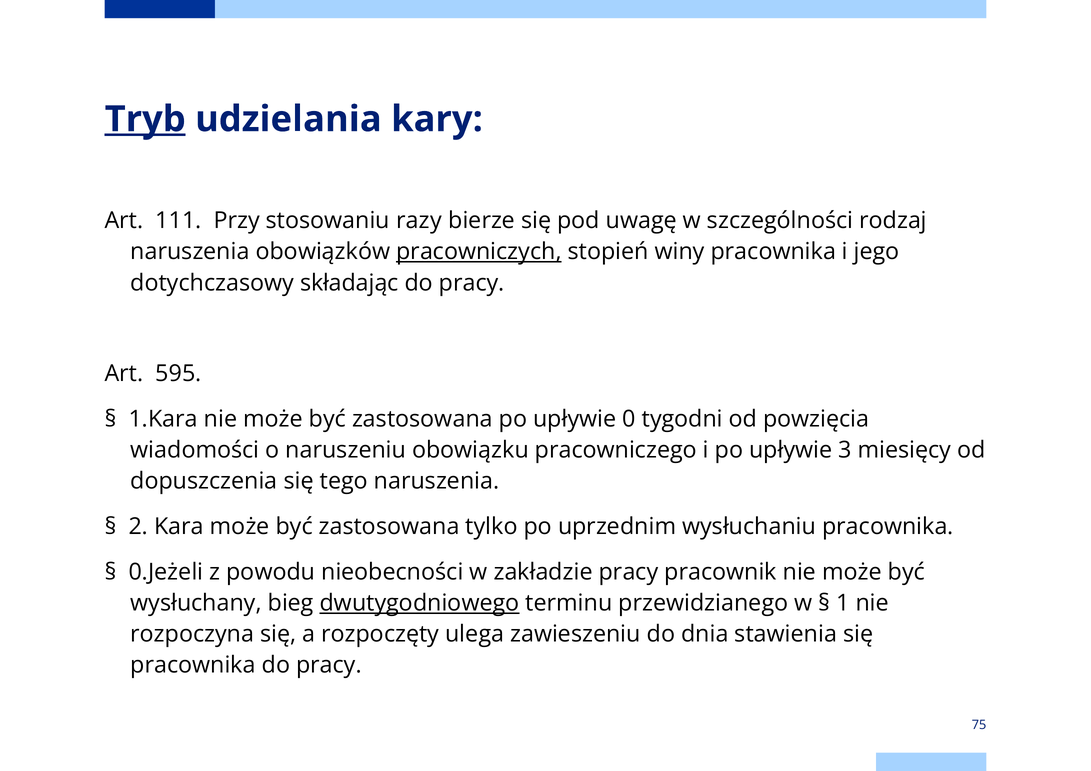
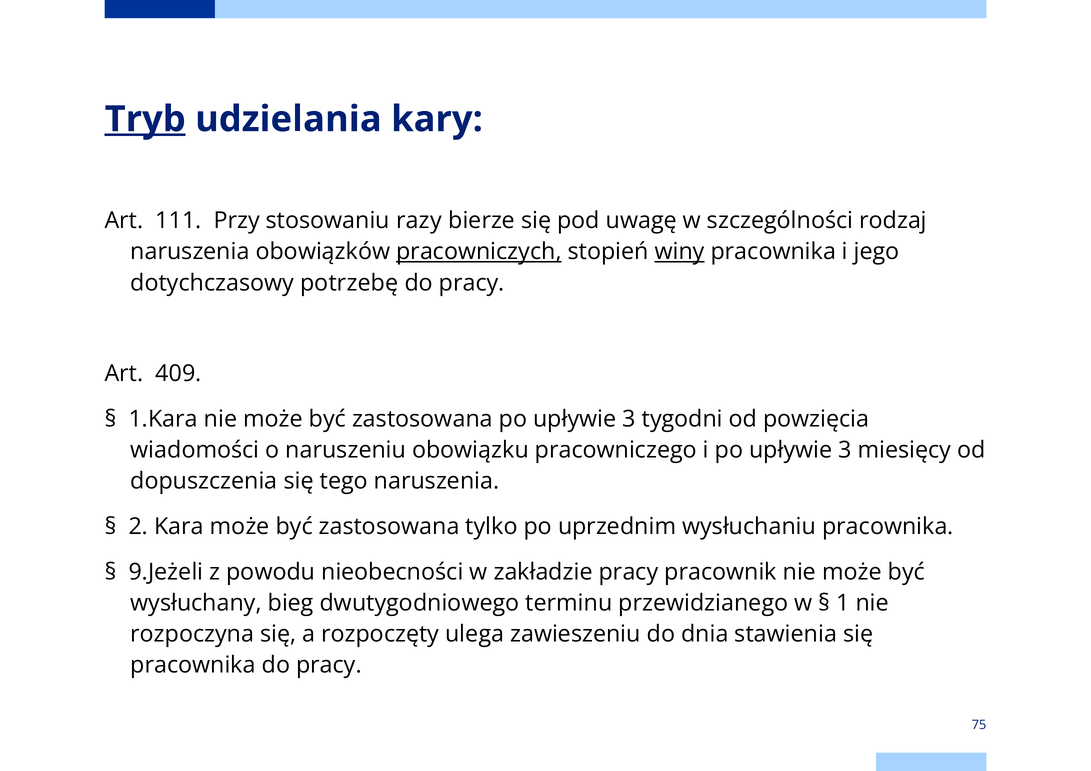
winy underline: none -> present (680, 252)
składając: składając -> potrzebę (349, 283)
595: 595 -> 409 (178, 374)
zastosowana po upływie 0: 0 -> 3 (629, 419)
0.Jeżeli: 0.Jeżeli -> 9.Jeżeli (166, 572)
dwutygodniowego underline: present -> none (420, 603)
